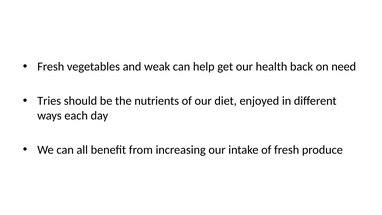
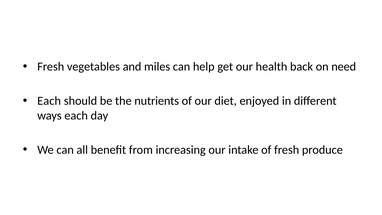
weak: weak -> miles (157, 67)
Tries: Tries -> Each (49, 101)
